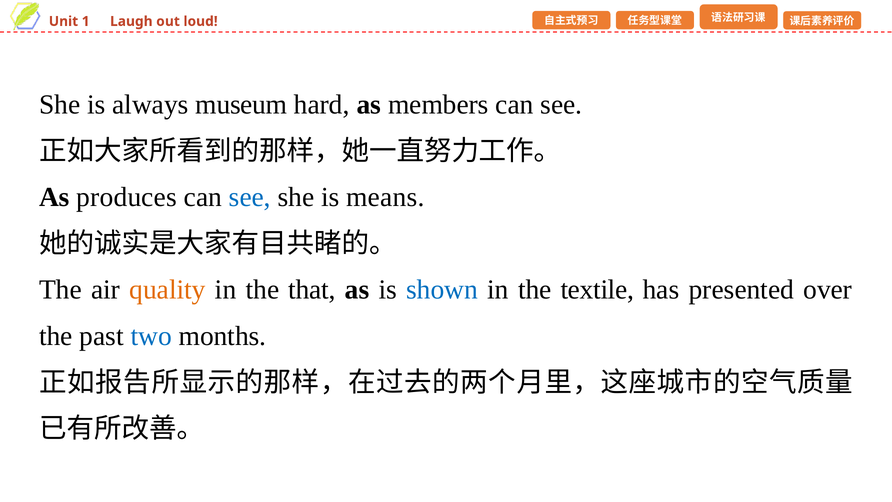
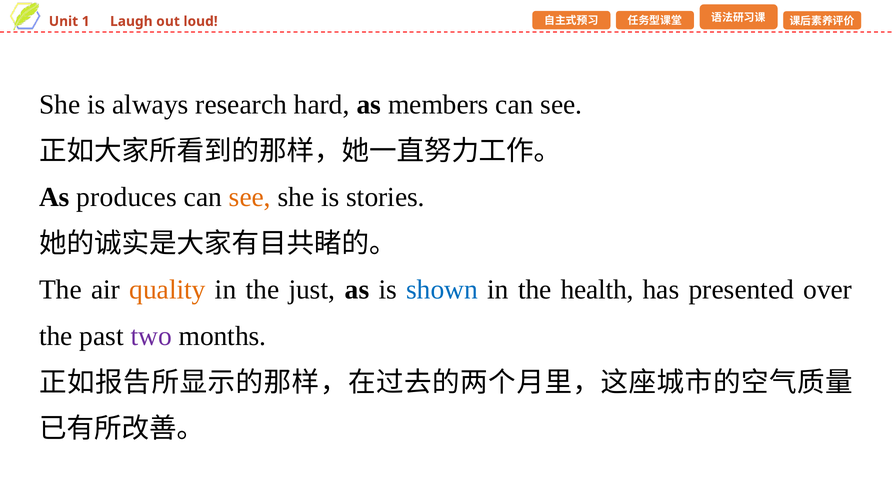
museum: museum -> research (241, 105)
see colour: blue -> orange (250, 197)
means: means -> stories (386, 197)
that: that -> just (312, 290)
textile: textile -> health (597, 290)
two colour: blue -> purple (151, 336)
